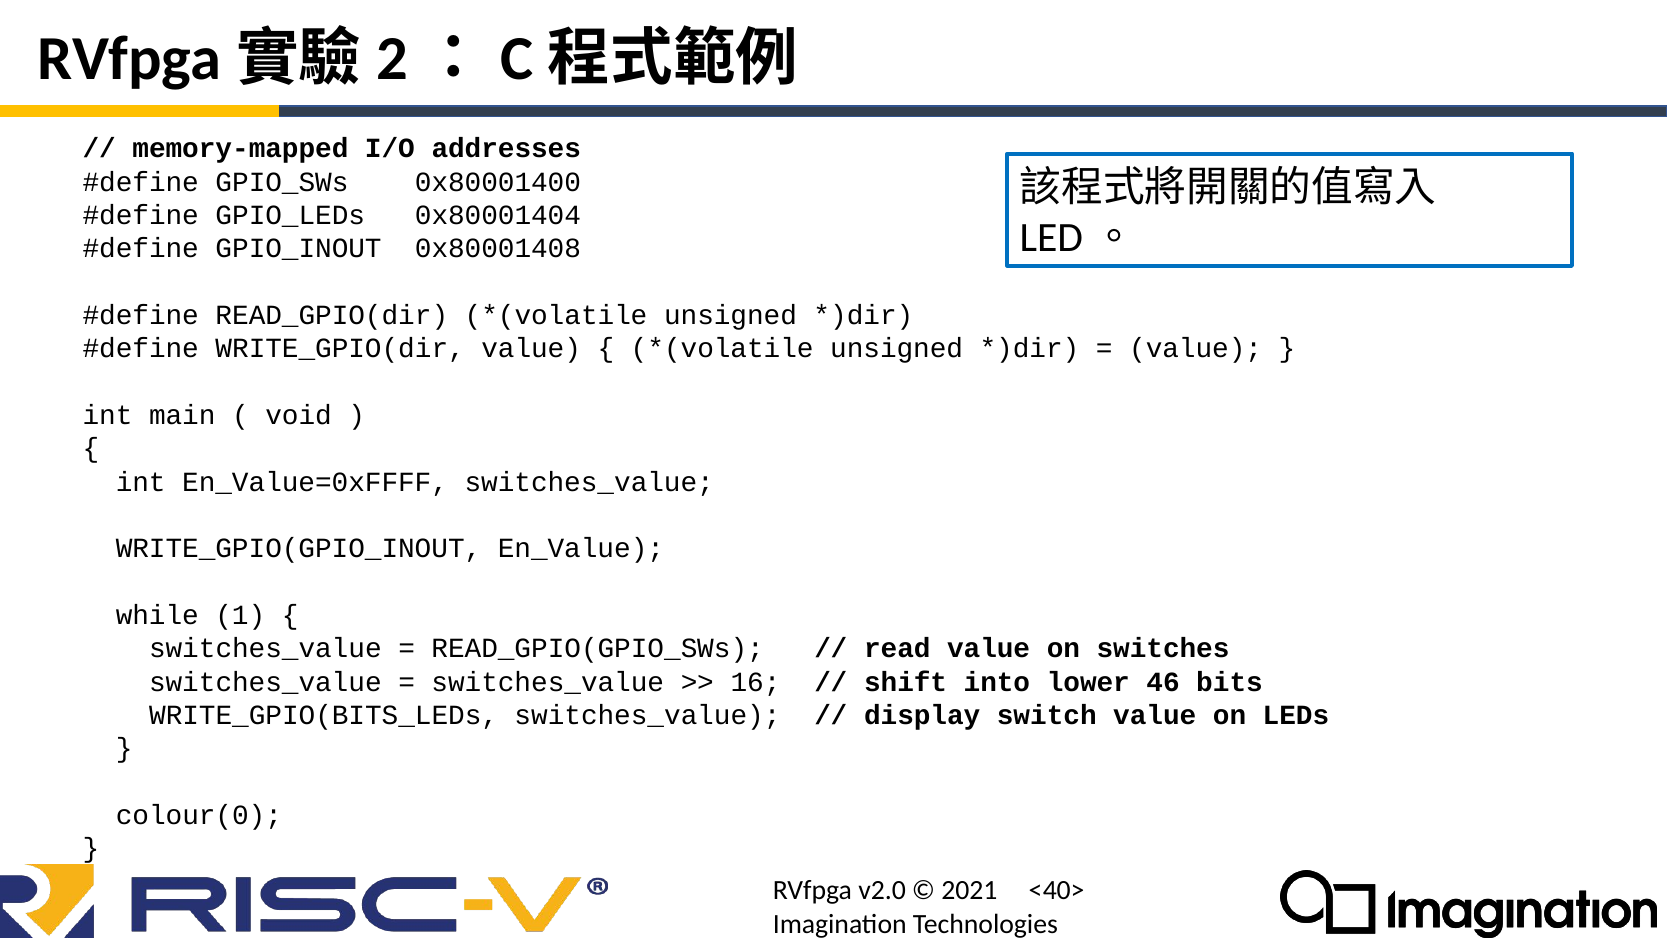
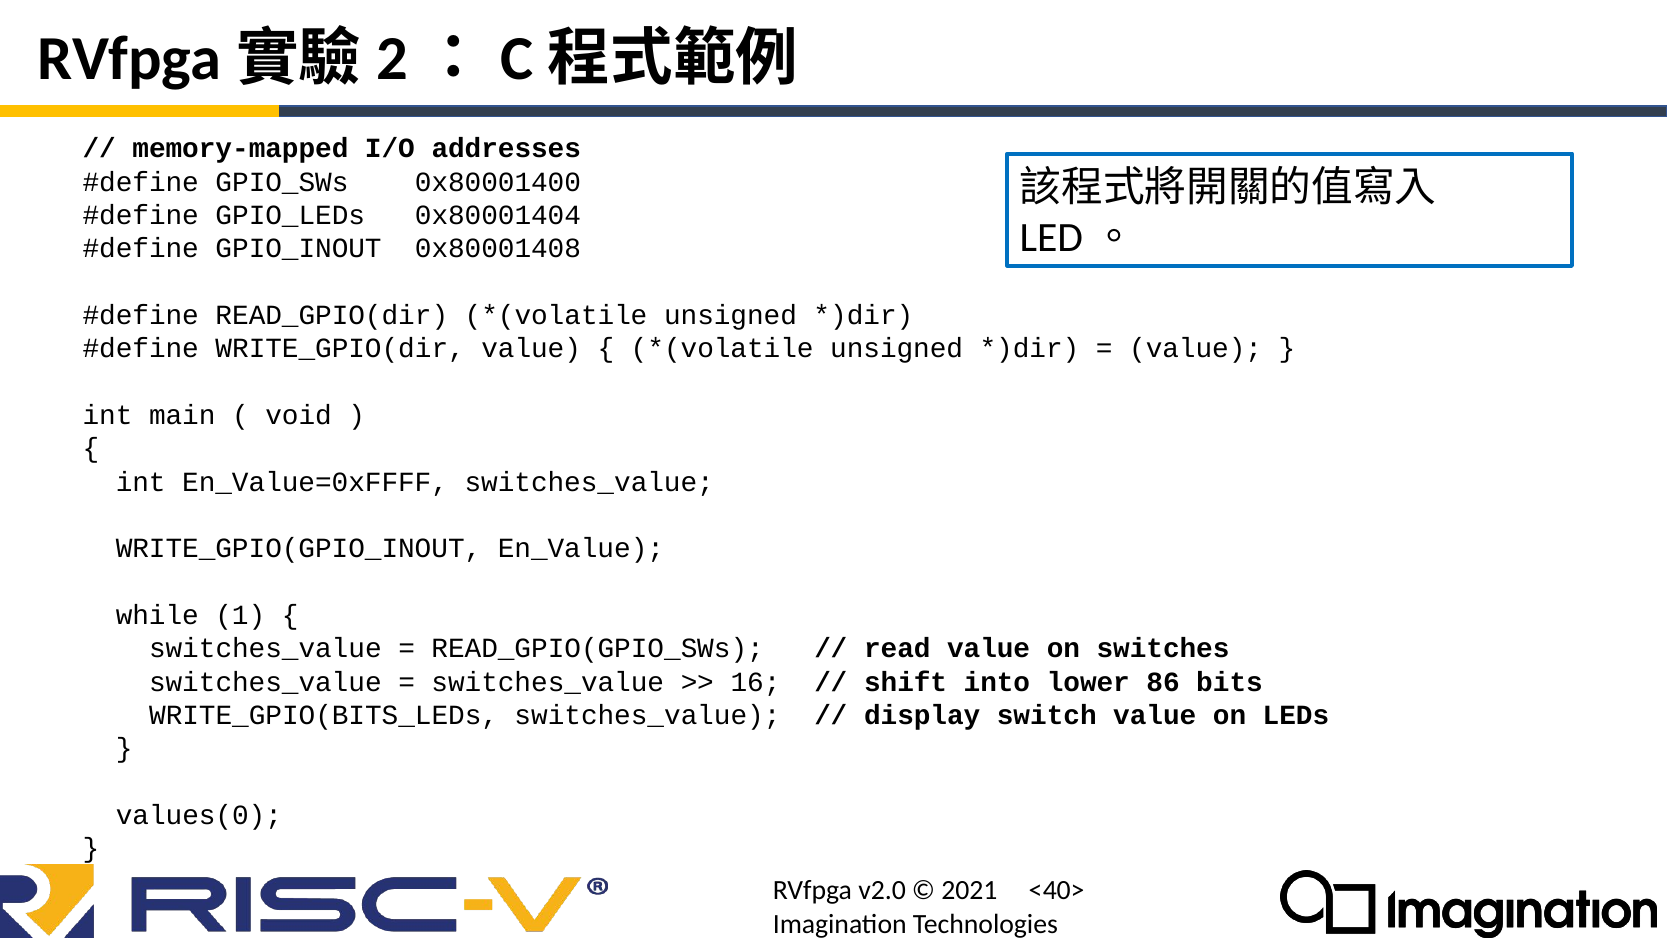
46: 46 -> 86 (1163, 682)
colour(0: colour(0 -> values(0 (199, 815)
